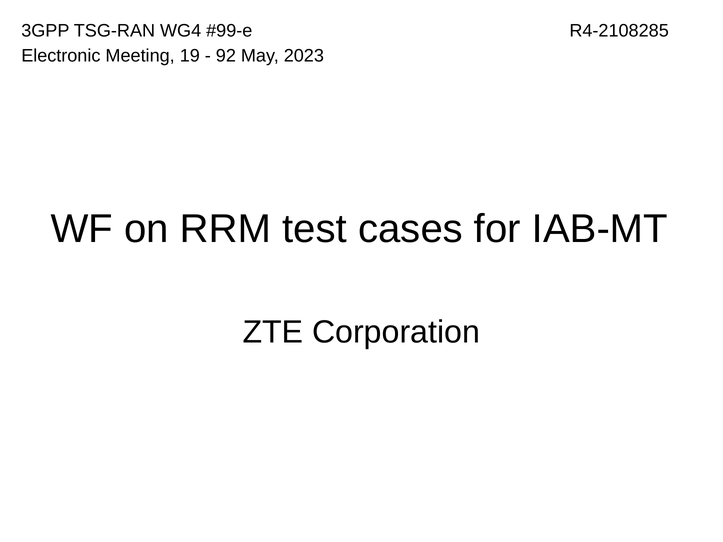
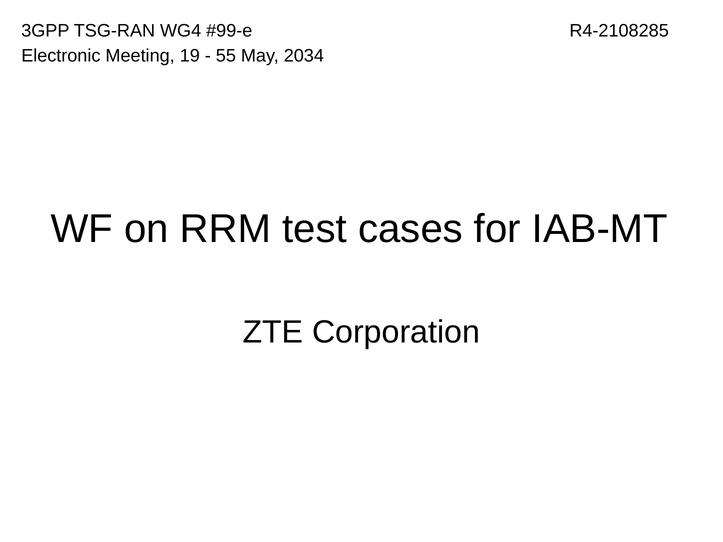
92: 92 -> 55 (226, 56)
2023: 2023 -> 2034 (304, 56)
